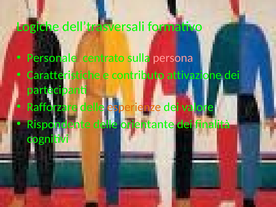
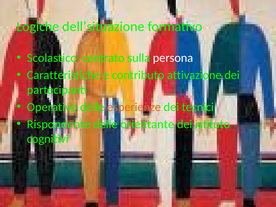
dell’trasversali: dell’trasversali -> dell’situazione (103, 27)
Personale: Personale -> Scolastico (52, 58)
persona colour: pink -> white (173, 58)
Rafforzare: Rafforzare -> Operativo (52, 107)
valore: valore -> tecnici (198, 107)
finalità: finalità -> istituto (213, 124)
